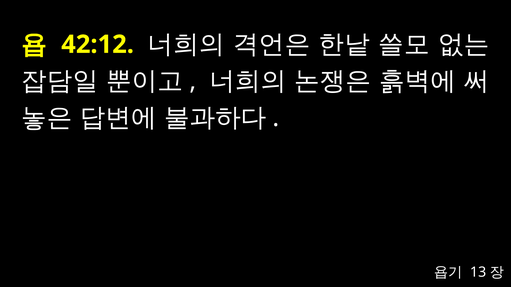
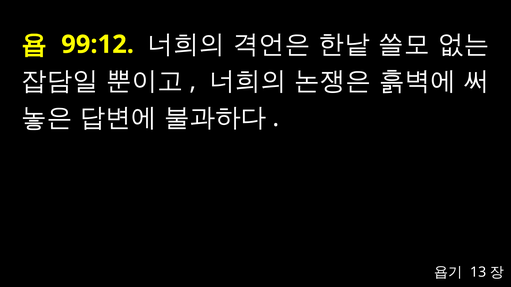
42:12: 42:12 -> 99:12 (98, 45)
